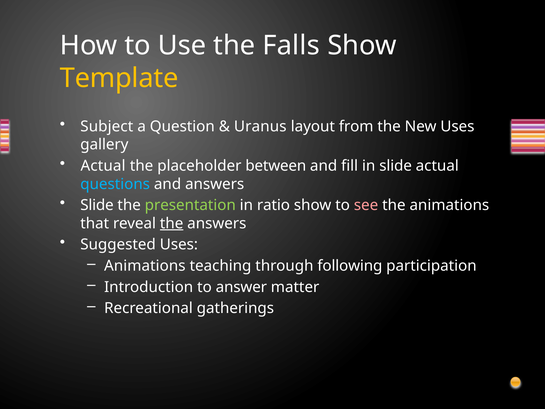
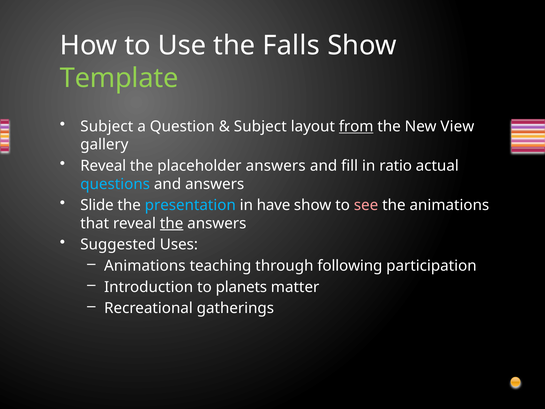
Template colour: yellow -> light green (119, 78)
Uranus: Uranus -> Subject (260, 126)
from underline: none -> present (356, 126)
New Uses: Uses -> View (457, 126)
Actual: Actual -> Reveal (103, 166)
placeholder between: between -> answers (276, 166)
in slide: slide -> ratio (396, 166)
presentation colour: light green -> light blue (190, 205)
ratio: ratio -> have (274, 205)
answer: answer -> planets (241, 287)
